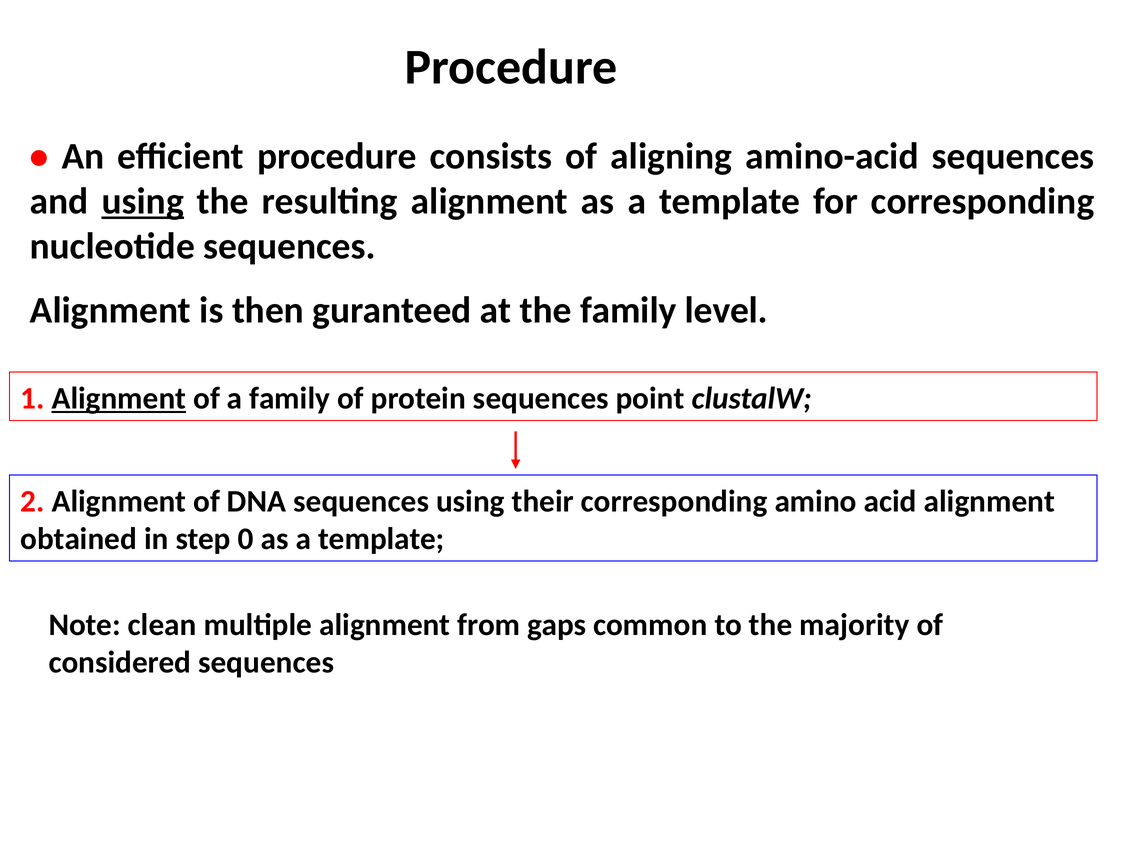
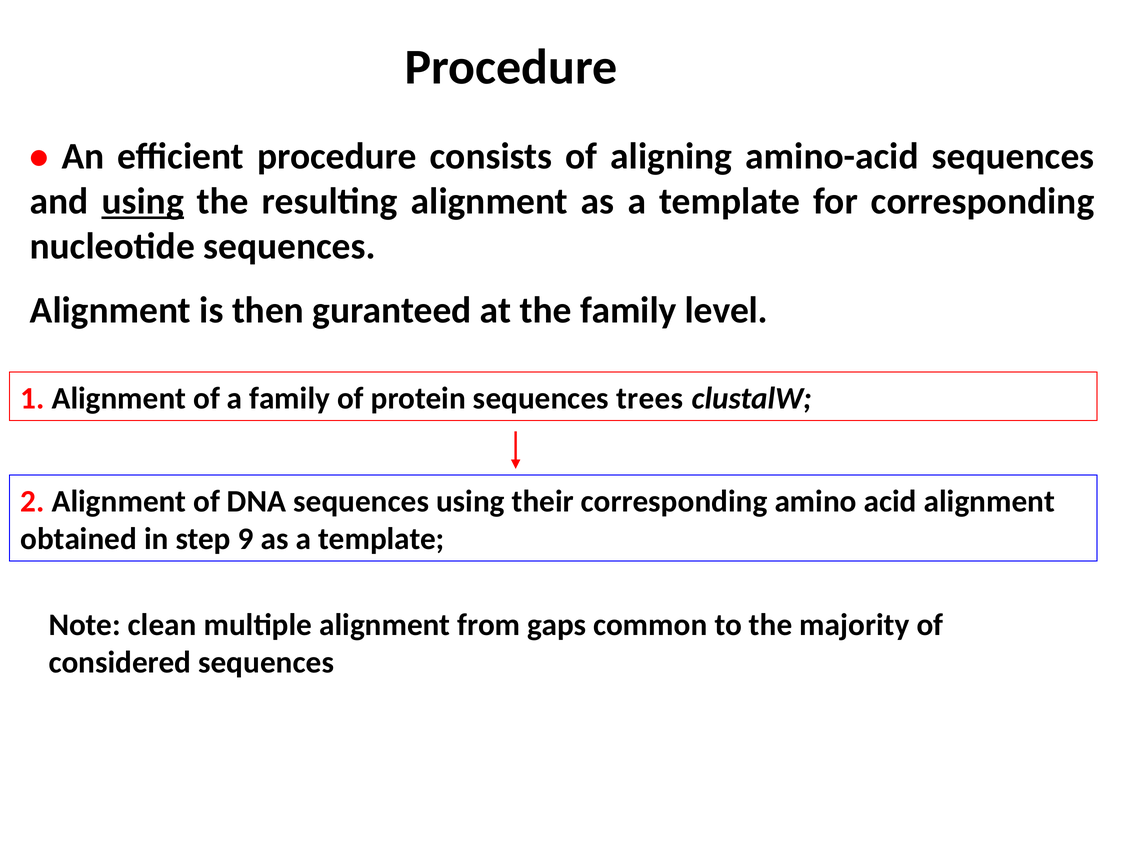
Alignment underline: present -> none (119, 398)
point: point -> trees (650, 398)
0: 0 -> 9 (246, 539)
